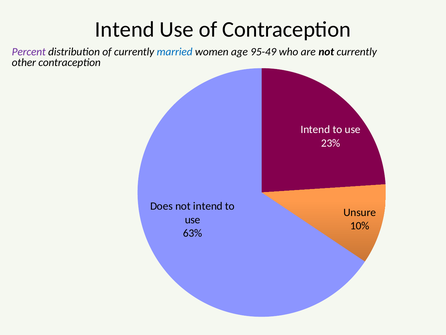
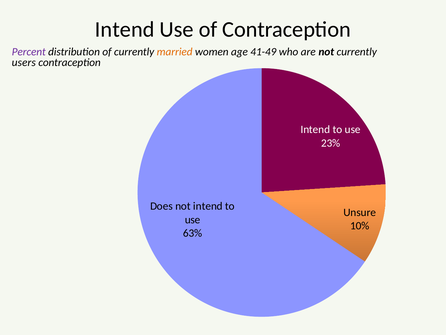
married colour: blue -> orange (175, 52)
95-49: 95-49 -> 41-49 (263, 52)
other: other -> users (24, 62)
